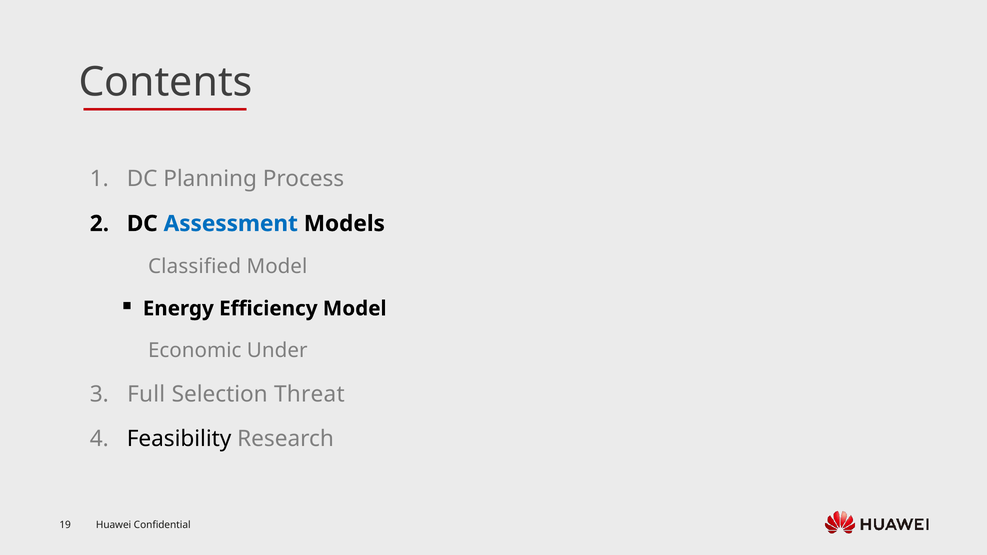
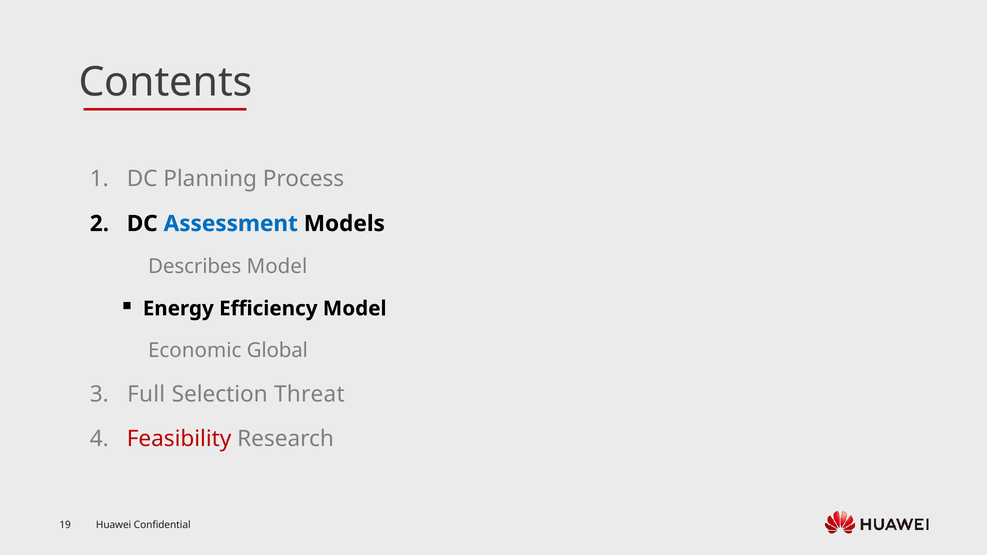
Classified: Classified -> Describes (195, 267)
Under: Under -> Global (277, 351)
Feasibility colour: black -> red (179, 439)
